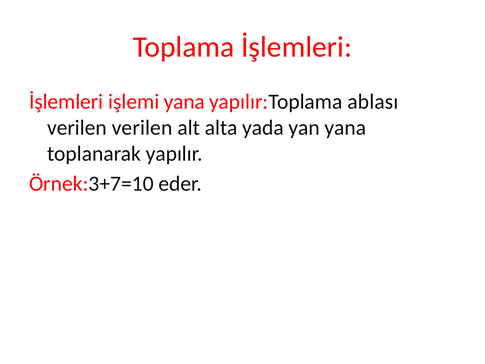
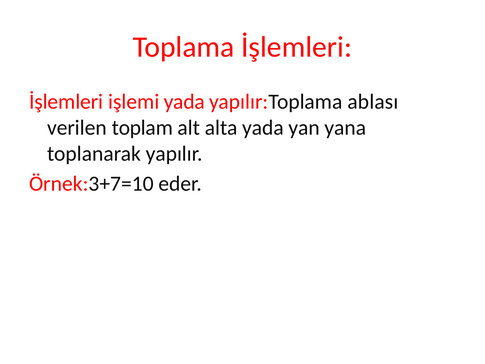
işlemi yana: yana -> yada (184, 102)
verilen verilen: verilen -> toplam (142, 128)
